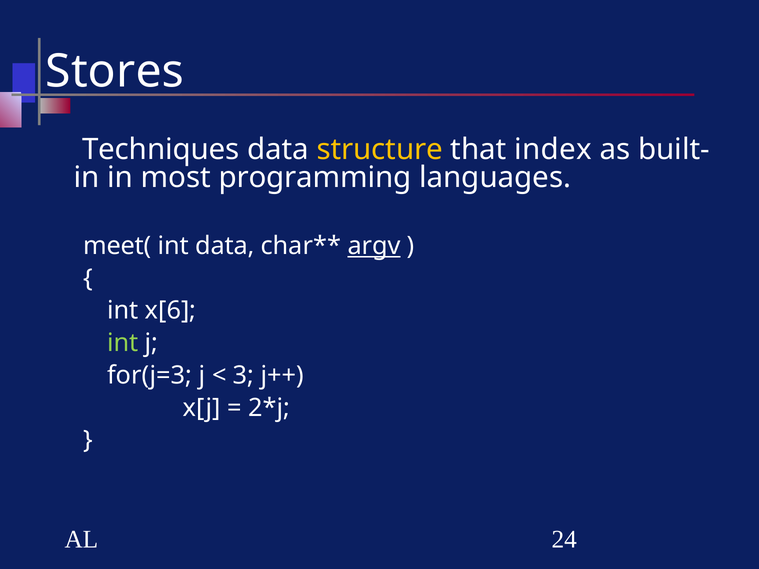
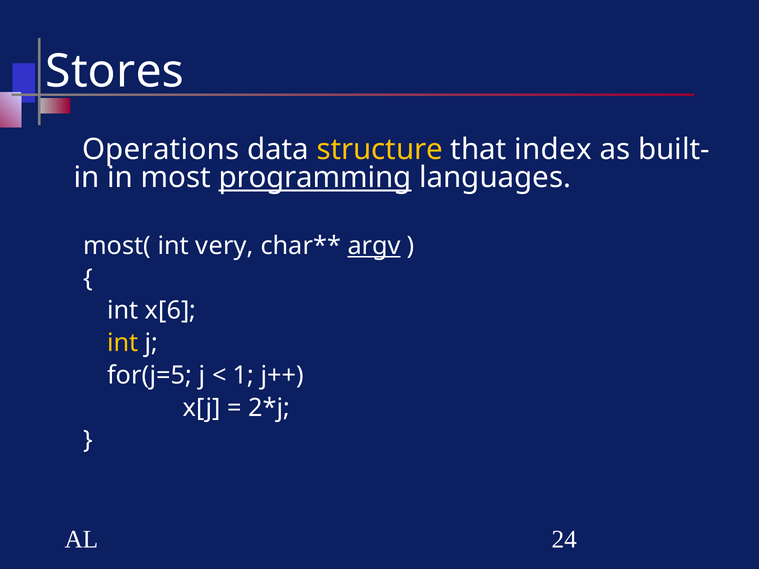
Techniques: Techniques -> Operations (161, 149)
programming underline: none -> present (315, 178)
meet(: meet( -> most( (117, 246)
int data: data -> very (225, 246)
int colour: light green -> yellow (123, 343)
for(j=3: for(j=3 -> for(j=5 (150, 375)
3: 3 -> 1 (244, 375)
